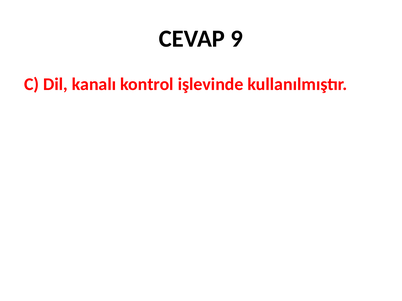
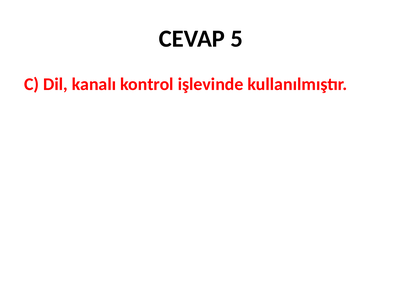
9: 9 -> 5 (237, 39)
